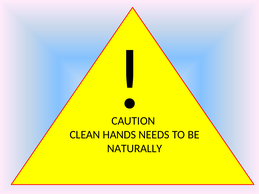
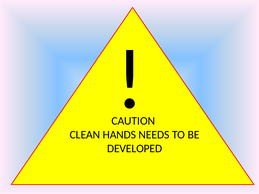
NATURALLY: NATURALLY -> DEVELOPED (135, 149)
